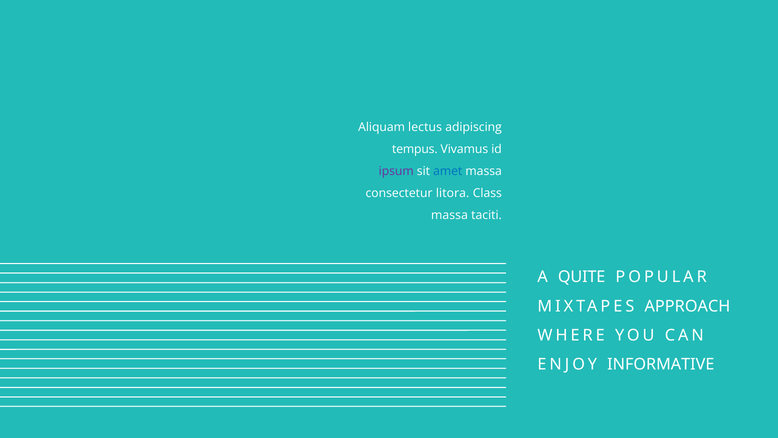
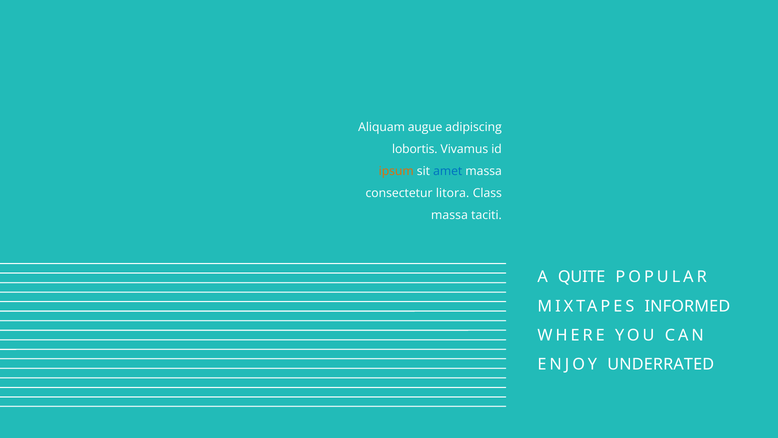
lectus: lectus -> augue (425, 127)
tempus: tempus -> lobortis (415, 149)
ipsum colour: purple -> orange (396, 171)
APPROACH: APPROACH -> INFORMED (687, 306)
INFORMATIVE: INFORMATIVE -> UNDERRATED (661, 364)
